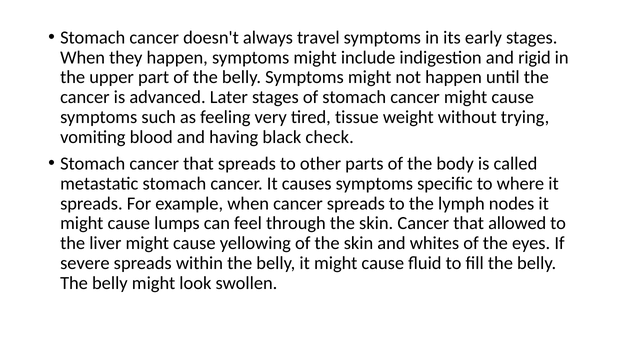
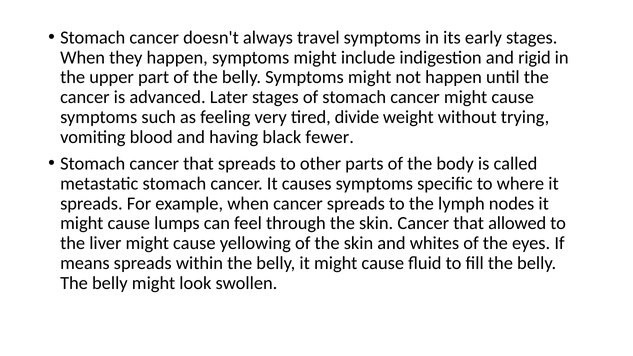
tissue: tissue -> divide (357, 117)
check: check -> fewer (330, 137)
severe: severe -> means (85, 263)
